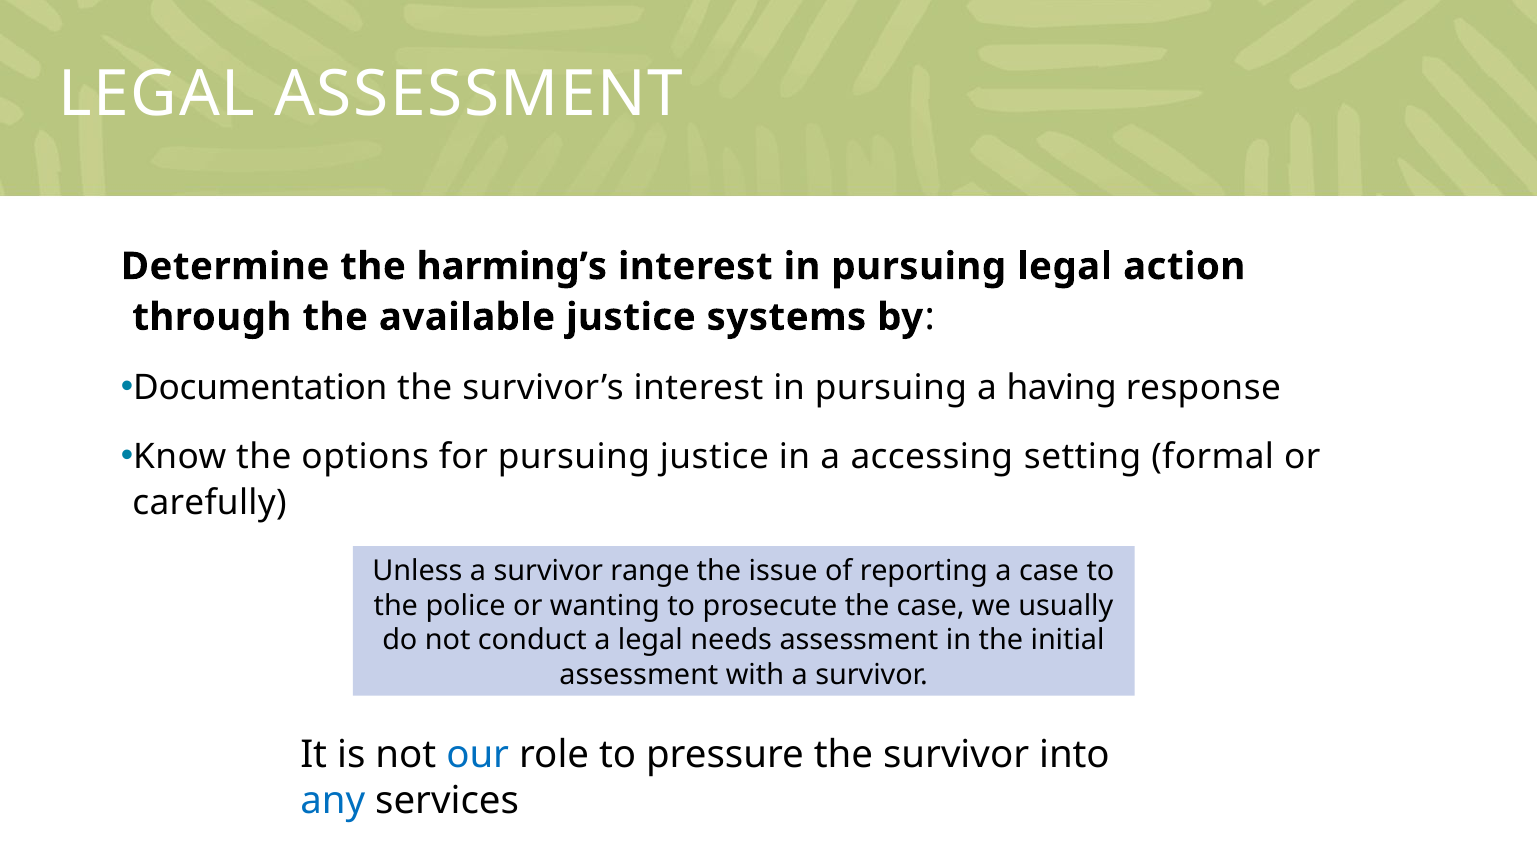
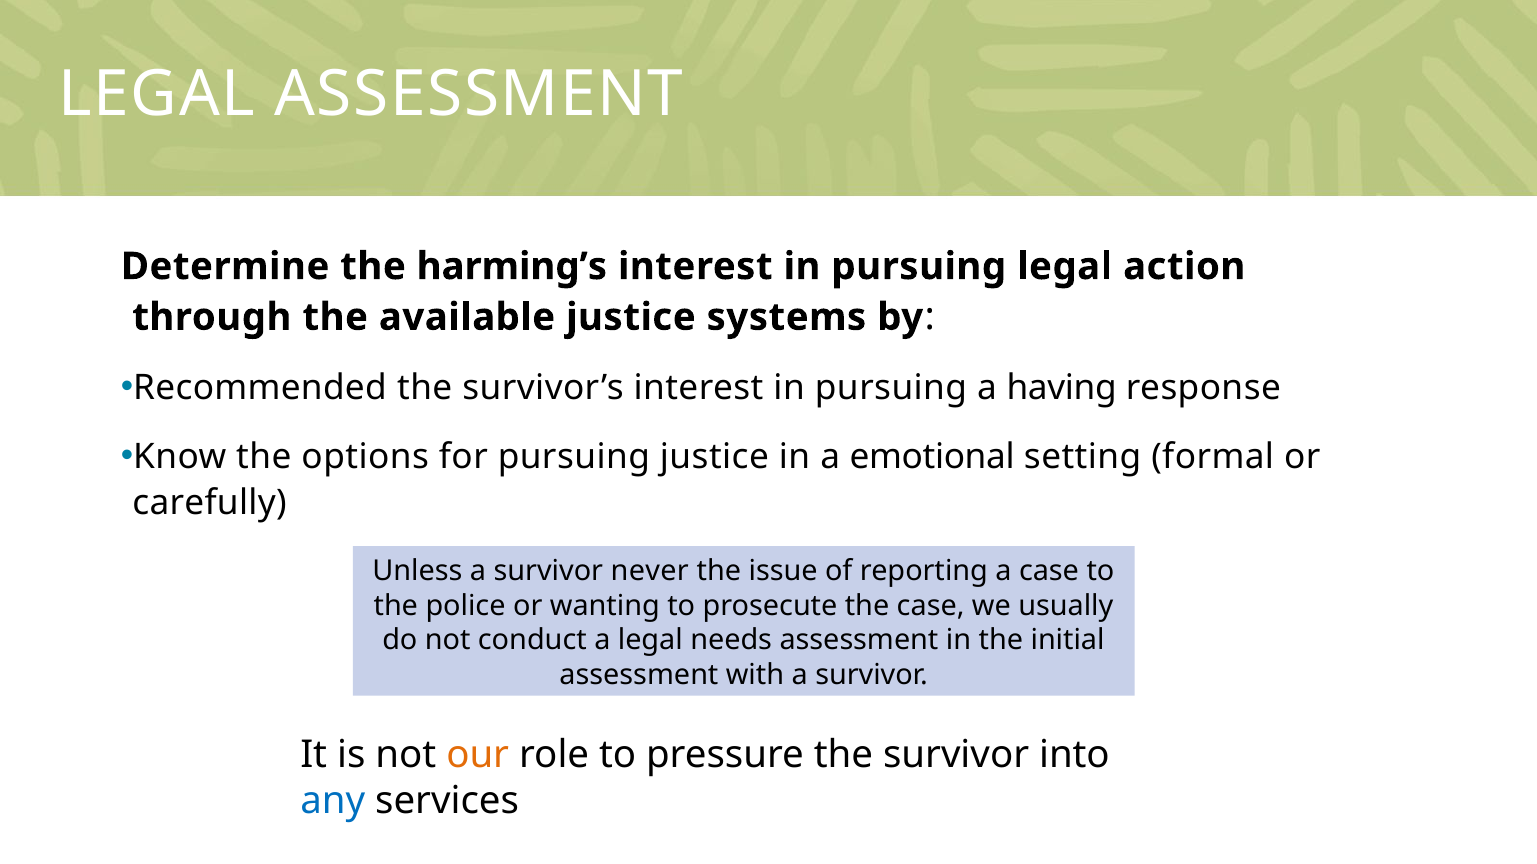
Documentation: Documentation -> Recommended (260, 388)
accessing: accessing -> emotional (932, 457)
range: range -> never (650, 571)
our colour: blue -> orange (478, 756)
